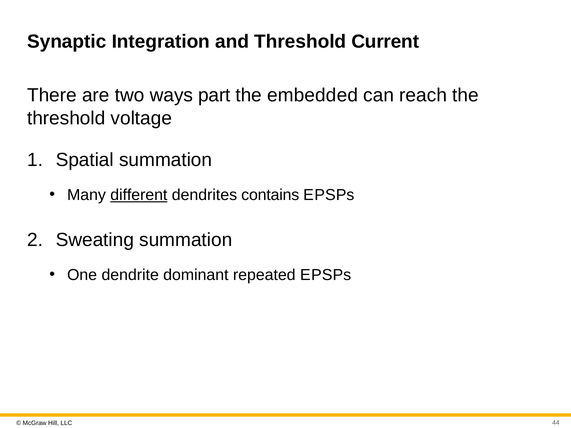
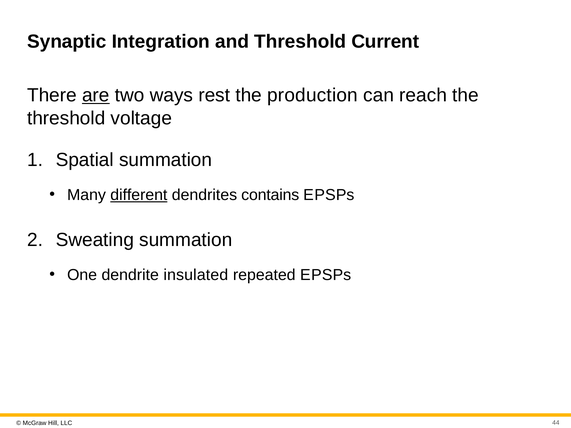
are underline: none -> present (96, 95)
part: part -> rest (214, 95)
embedded: embedded -> production (313, 95)
dominant: dominant -> insulated (196, 275)
